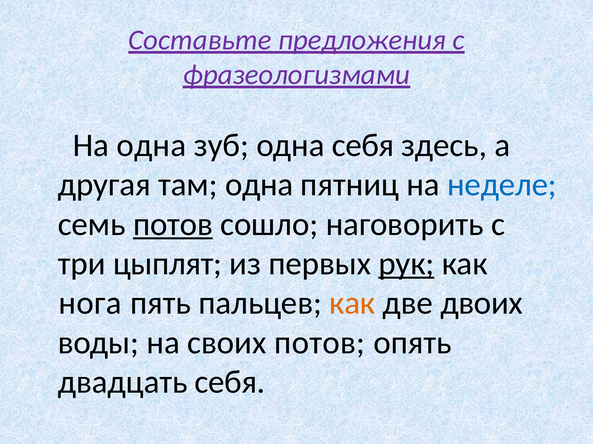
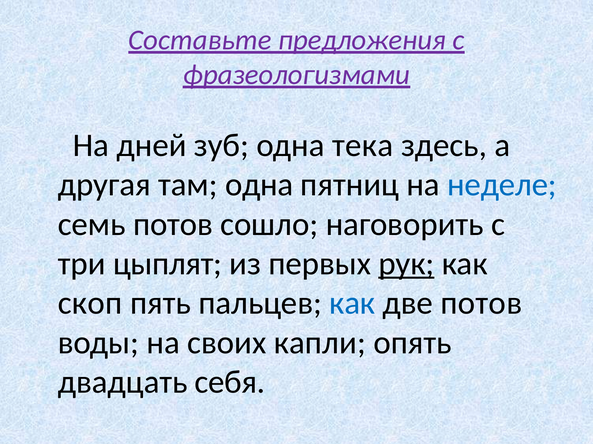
На одна: одна -> дней (151, 145)
одна себя: себя -> тека (363, 145)
потов underline: present -> none (173, 225)
нога: нога -> скоп (90, 304)
как colour: orange -> blue (352, 304)
две двоих: двоих -> потов (481, 304)
своих потов: потов -> капли (320, 343)
